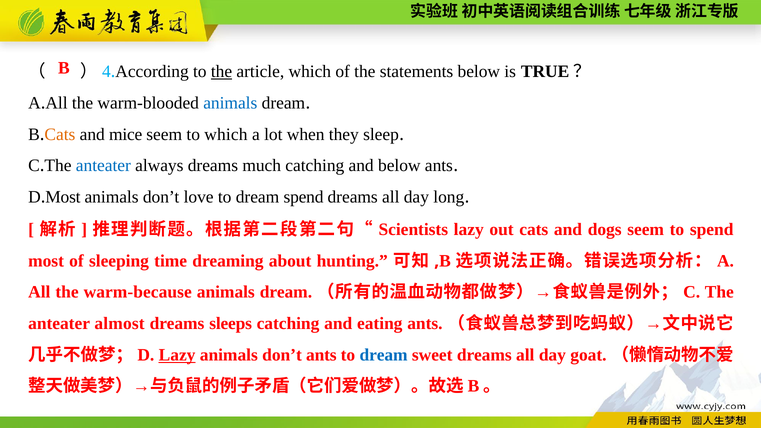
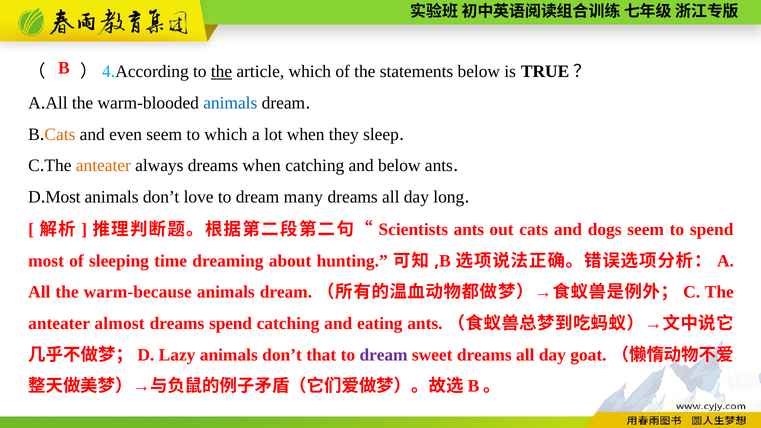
mice: mice -> even (126, 134)
anteater colour: blue -> orange (103, 166)
dreams much: much -> when (262, 166)
dream spend: spend -> many (303, 197)
lazy: lazy -> ants (469, 229)
dreams sleeps: sleeps -> spend (231, 324)
Lazy underline: present -> none (177, 355)
don’t ants: ants -> that (321, 355)
dream colour: blue -> purple (384, 355)
